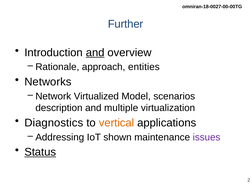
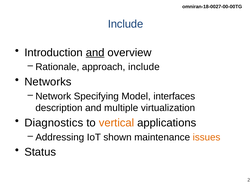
Further: Further -> Include (126, 24)
approach entities: entities -> include (144, 67)
Virtualized: Virtualized -> Specifying (96, 96)
scenarios: scenarios -> interfaces (174, 96)
issues colour: purple -> orange (207, 137)
Status underline: present -> none (40, 152)
